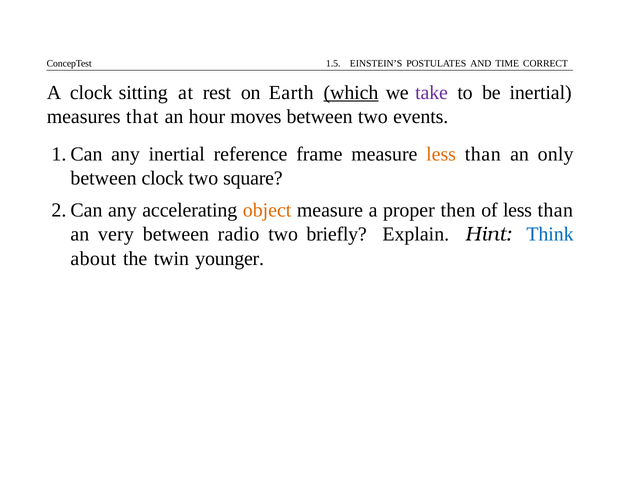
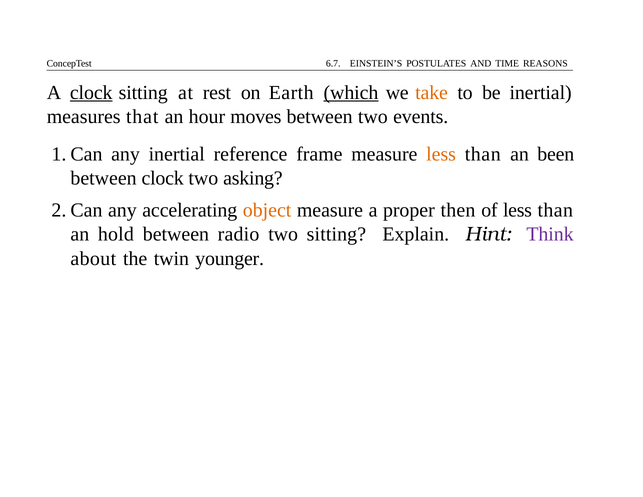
1.5: 1.5 -> 6.7 (333, 63)
CORRECT: CORRECT -> REASONS (545, 63)
clock underline: none -> present (91, 93)
take colour: purple -> orange (432, 93)
only: only -> been (556, 154)
square: square -> asking (253, 178)
very: very -> hold (116, 234)
two briefly: briefly -> sitting (336, 234)
Think colour: blue -> purple (550, 234)
